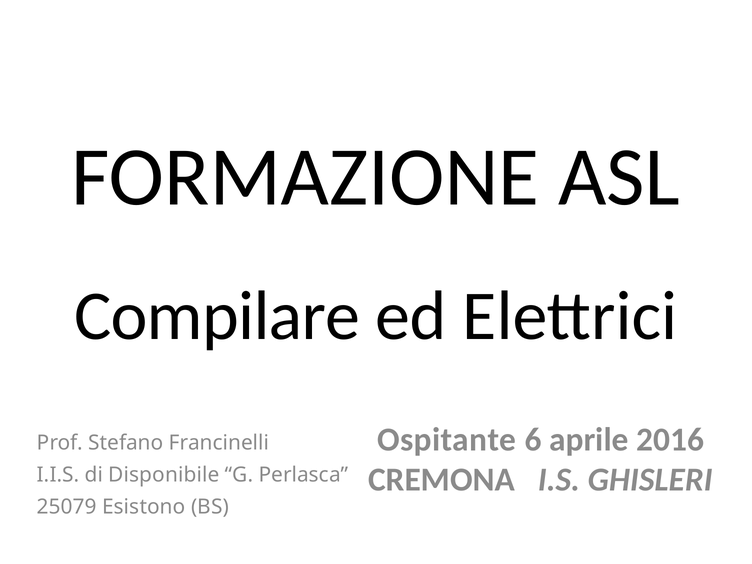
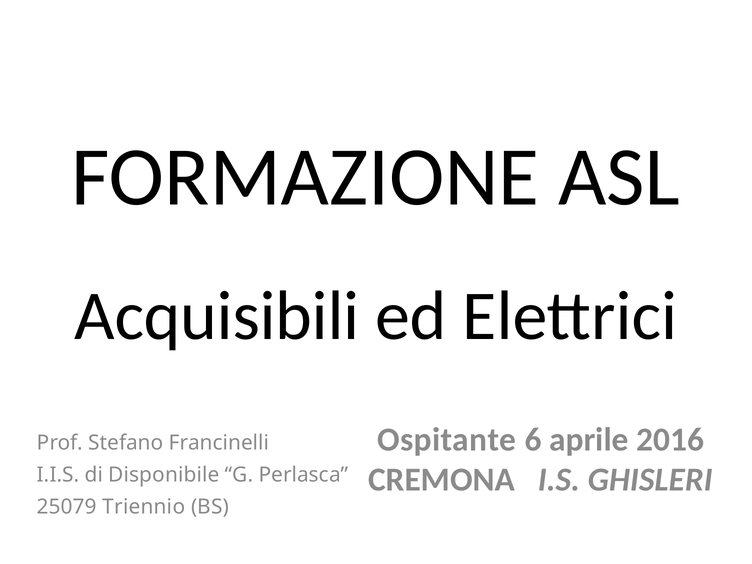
Compilare: Compilare -> Acquisibili (217, 316)
Esistono: Esistono -> Triennio (144, 507)
